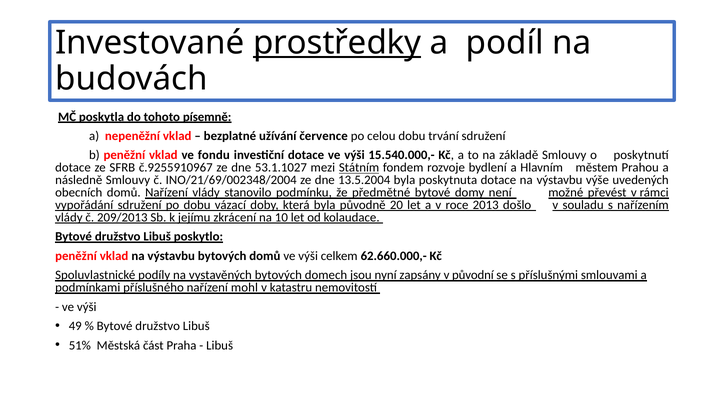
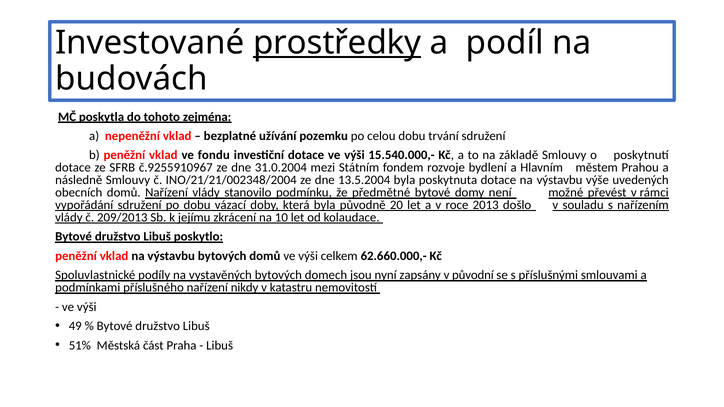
písemně: písemně -> zejména (207, 117)
července: července -> pozemku (324, 136)
53.1.1027: 53.1.1027 -> 31.0.2004 (281, 168)
Státním underline: present -> none (359, 168)
INO/21/69/002348/2004: INO/21/69/002348/2004 -> INO/21/21/002348/2004 (231, 180)
mohl: mohl -> nikdy (245, 288)
